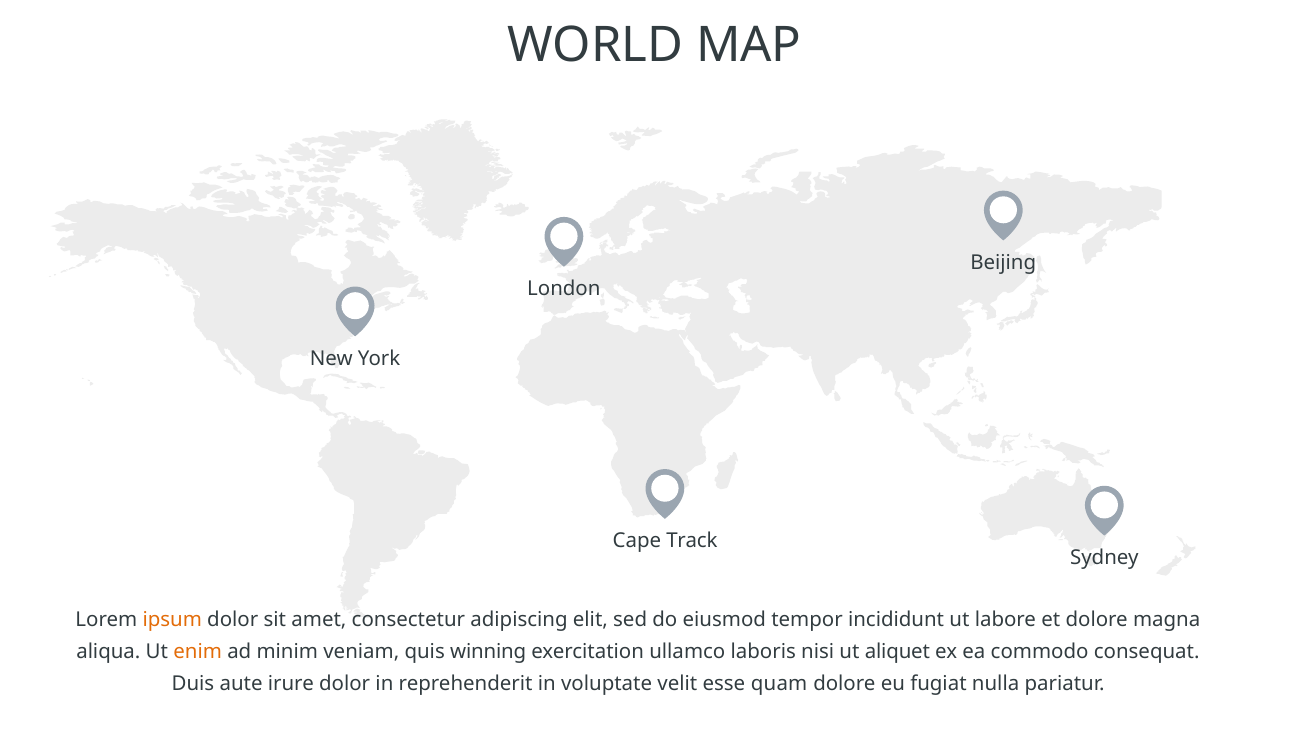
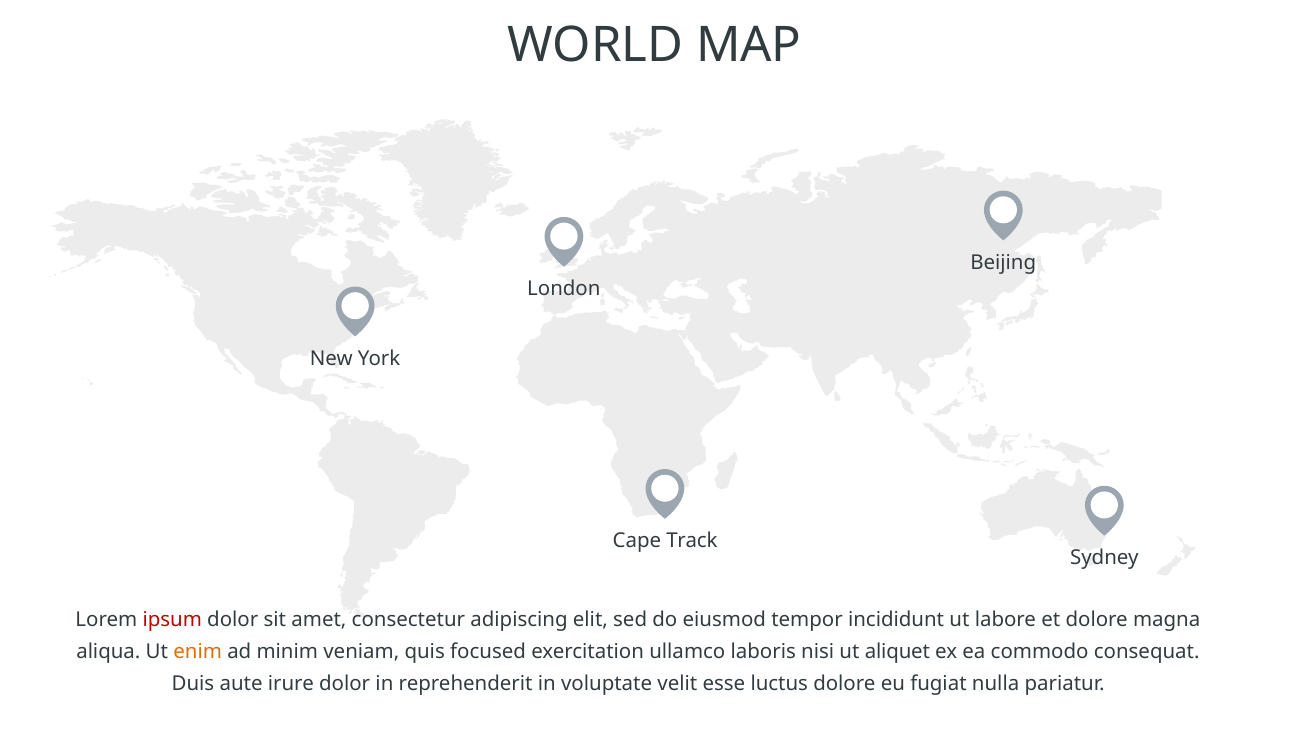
ipsum colour: orange -> red (172, 620)
winning: winning -> focused (488, 652)
quam: quam -> luctus (779, 684)
